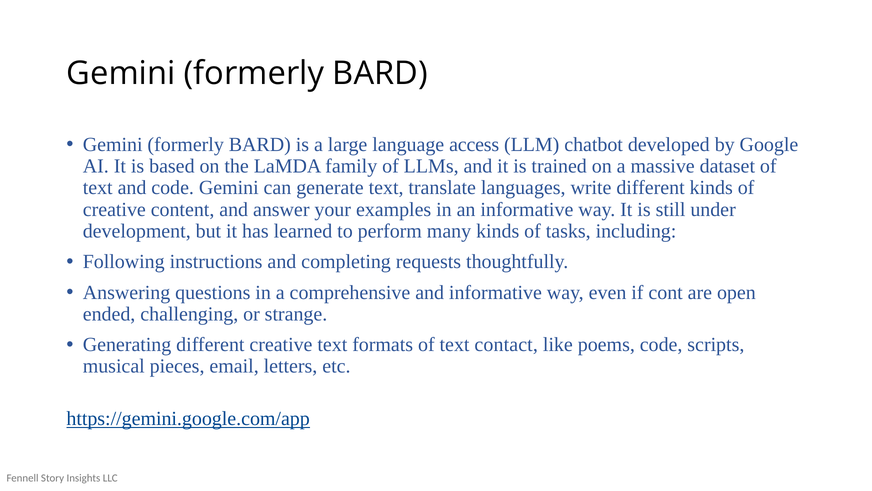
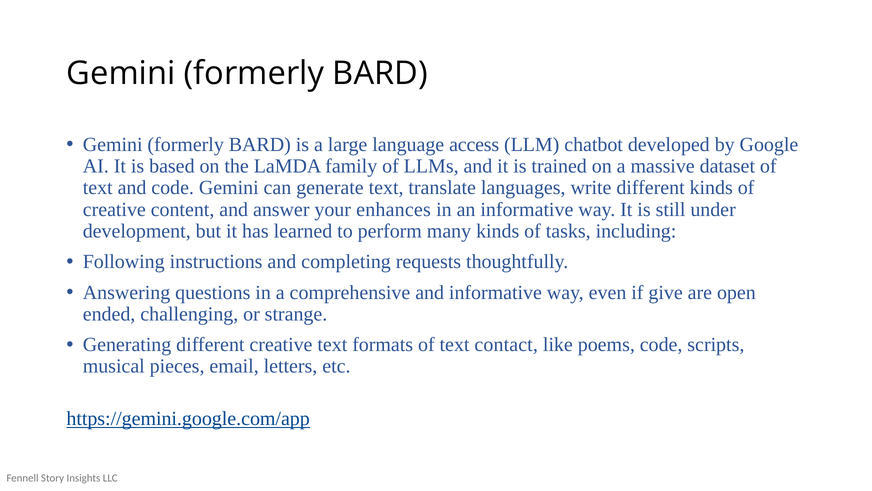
examples: examples -> enhances (394, 209)
cont: cont -> give (666, 292)
